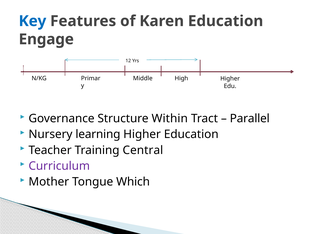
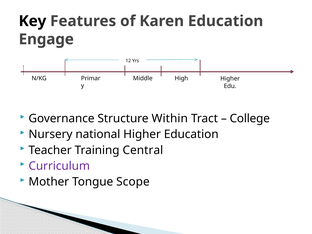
Key colour: blue -> black (32, 21)
Parallel: Parallel -> College (250, 119)
learning: learning -> national (98, 134)
Which: Which -> Scope (133, 182)
